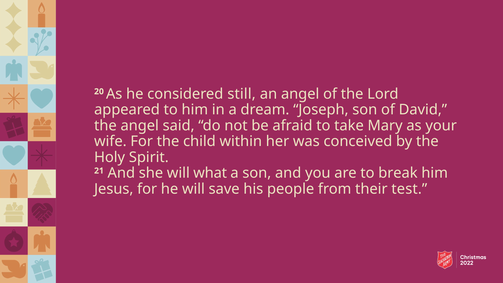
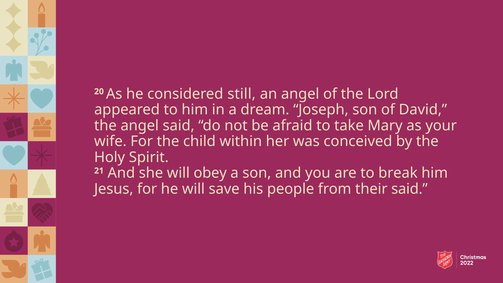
what: what -> obey (210, 173)
their test: test -> said (409, 189)
